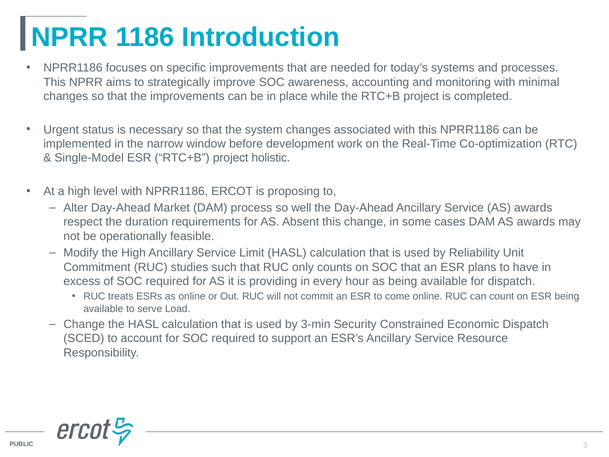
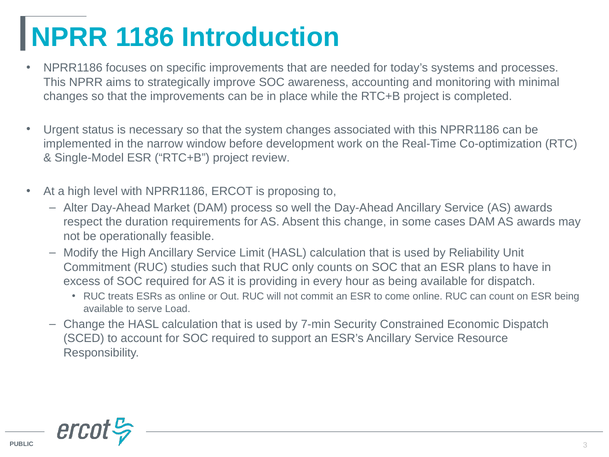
holistic: holistic -> review (271, 158)
3-min: 3-min -> 7-min (316, 324)
